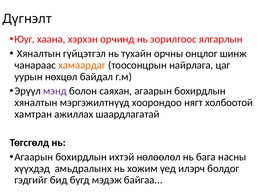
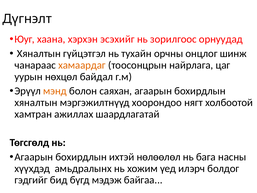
орчинд: орчинд -> эсэхийг (117, 39)
ялгарлын: ялгарлын -> орнуудад (221, 39)
мэнд colour: purple -> orange (55, 91)
